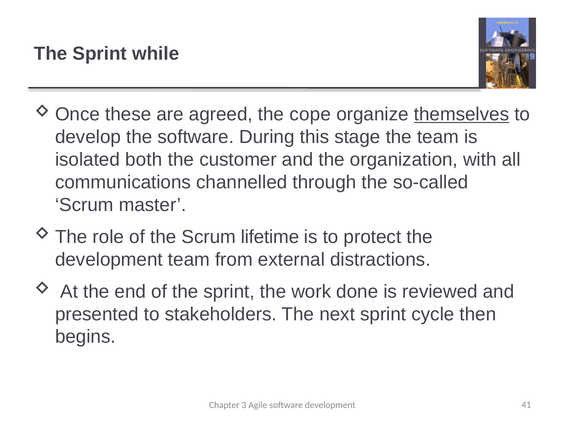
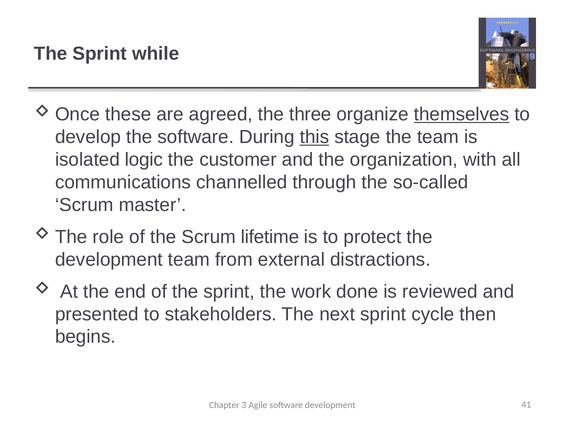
cope: cope -> three (310, 114)
this underline: none -> present (314, 137)
both: both -> logic (144, 159)
